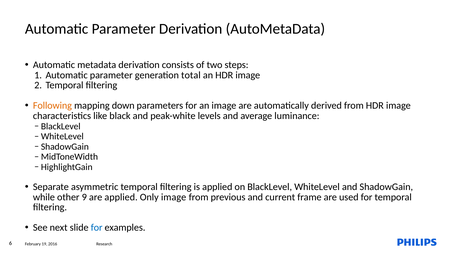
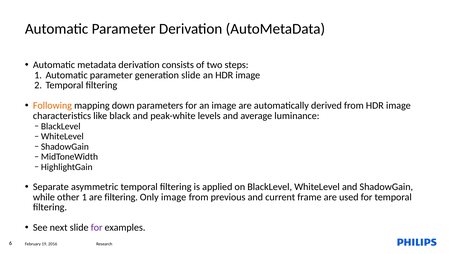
generation total: total -> slide (191, 75)
other 9: 9 -> 1 (84, 197)
are applied: applied -> filtering (121, 197)
for colour: blue -> purple (97, 228)
